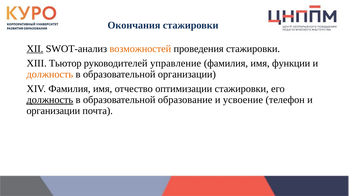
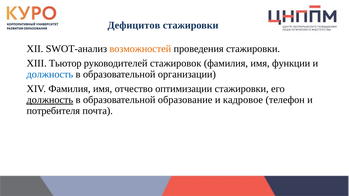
Окончания: Окончания -> Дефицитов (134, 25)
XII underline: present -> none (35, 49)
управление: управление -> стажировок (176, 63)
должность colour: orange -> blue (50, 74)
усвоение: усвоение -> кадровое (243, 100)
организации: организации -> потребителя (53, 111)
